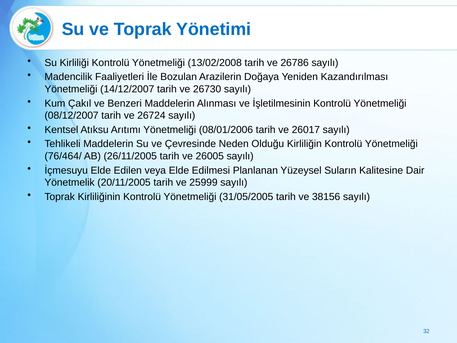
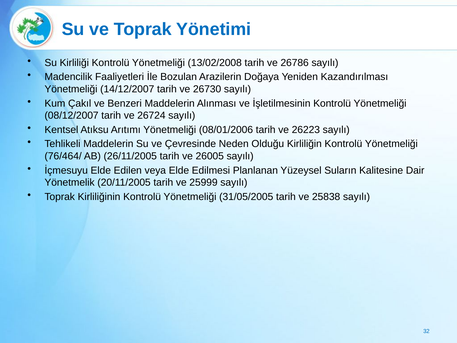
26017: 26017 -> 26223 (306, 130)
38156: 38156 -> 25838 (326, 197)
